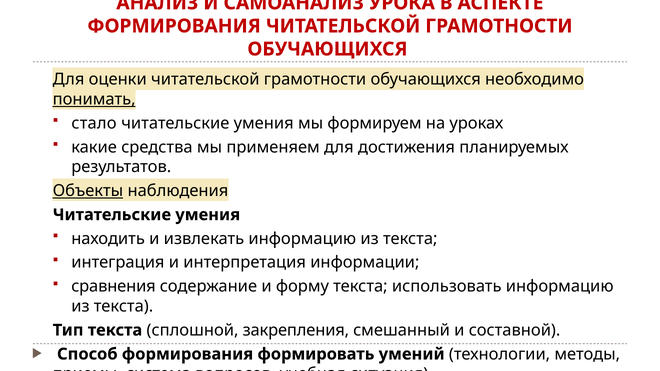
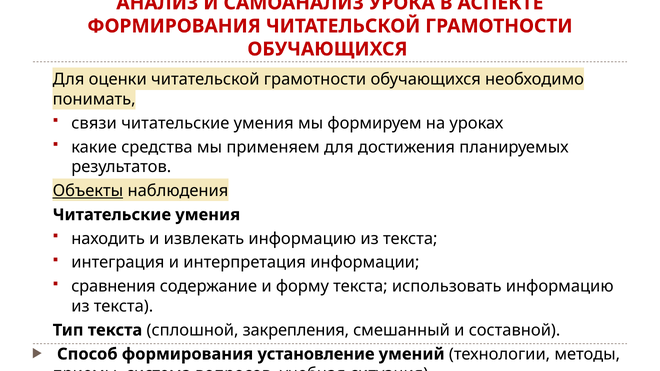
понимать underline: present -> none (94, 99)
стало: стало -> связи (94, 123)
формировать: формировать -> установление (316, 354)
